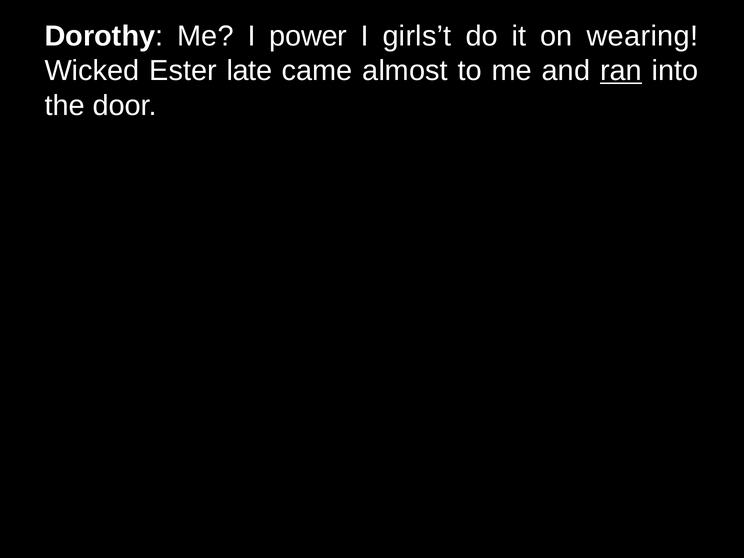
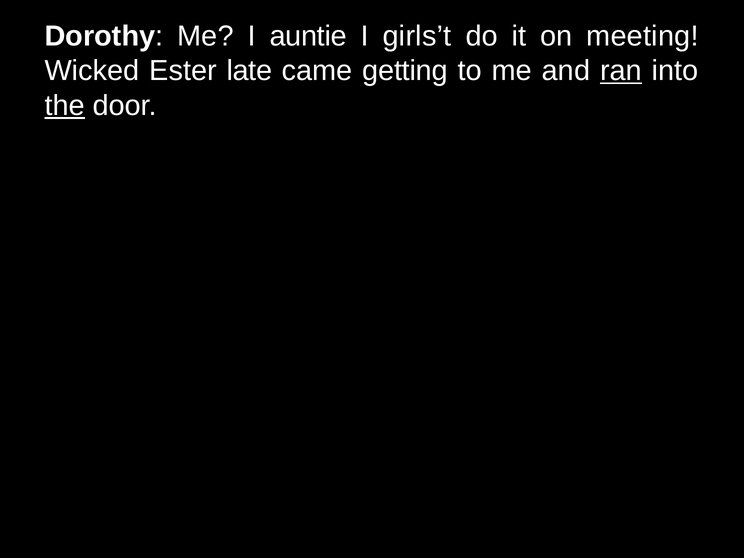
power: power -> auntie (308, 36)
wearing: wearing -> meeting (643, 36)
almost: almost -> getting (405, 71)
the underline: none -> present (65, 106)
